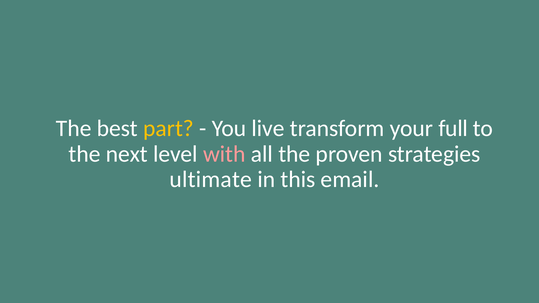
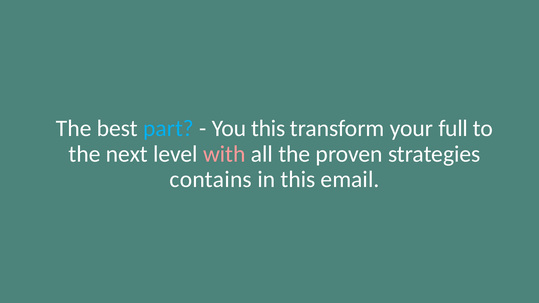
part colour: yellow -> light blue (168, 129)
You live: live -> this (268, 129)
ultimate: ultimate -> contains (211, 180)
